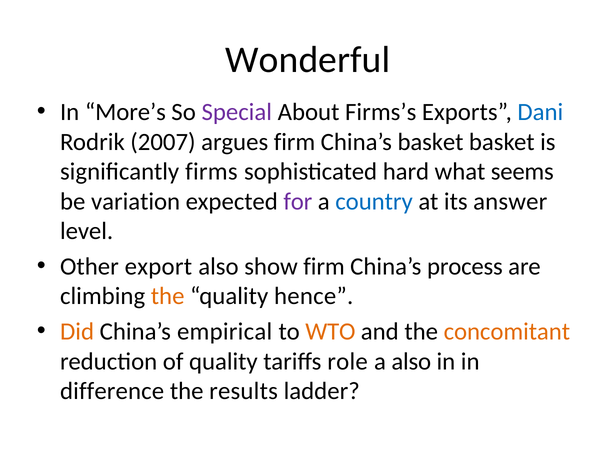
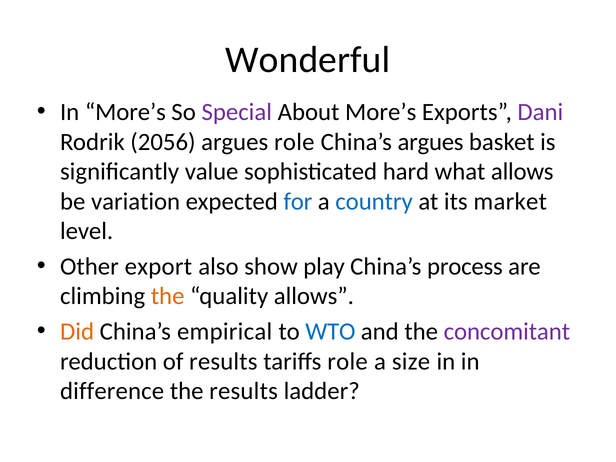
About Firms’s: Firms’s -> More’s (381, 112)
Dani colour: blue -> purple (540, 112)
2007: 2007 -> 2056 (163, 142)
argues firm: firm -> role (294, 142)
China’s basket: basket -> argues (431, 142)
firms: firms -> value (212, 172)
what seems: seems -> allows (522, 172)
for colour: purple -> blue (298, 201)
answer: answer -> market (510, 201)
show firm: firm -> play (324, 266)
quality hence: hence -> allows (314, 296)
WTO colour: orange -> blue (330, 332)
concomitant colour: orange -> purple (507, 332)
of quality: quality -> results (223, 361)
a also: also -> size (411, 361)
